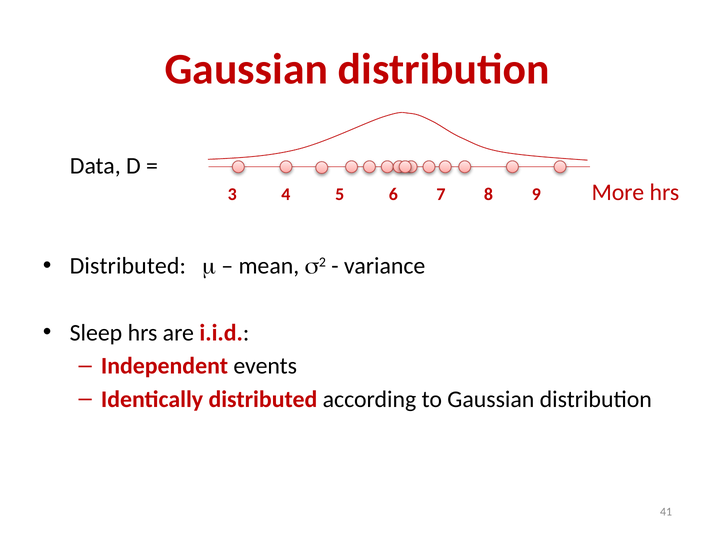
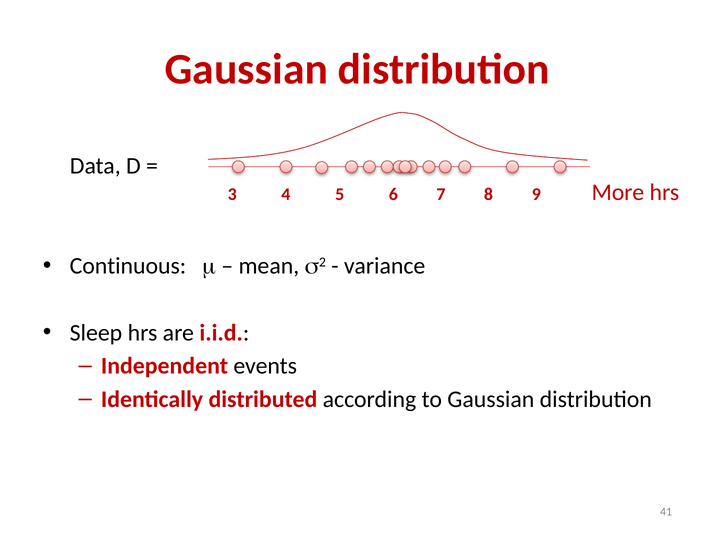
Distributed: Distributed -> Continuous (128, 266)
